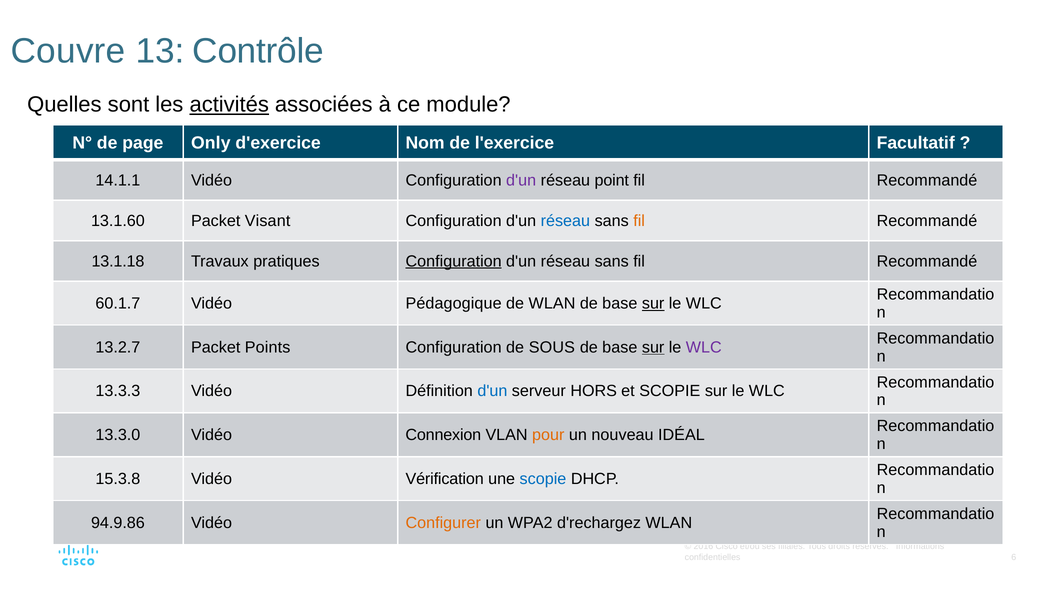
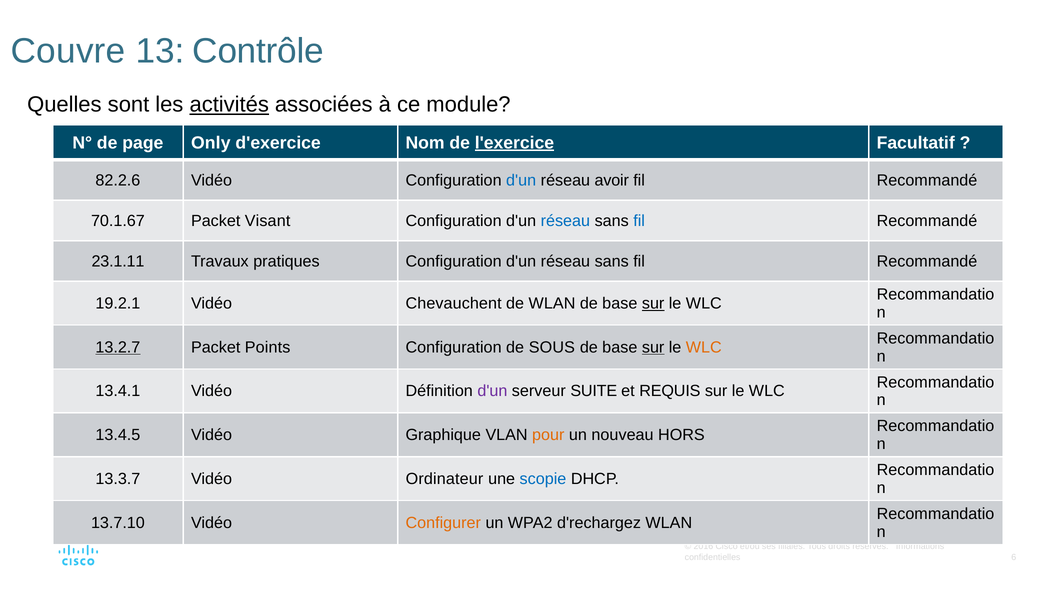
l'exercice underline: none -> present (514, 143)
14.1.1: 14.1.1 -> 82.2.6 (118, 180)
d'un colour: purple -> blue (521, 180)
point: point -> avoir (612, 180)
13.1.60: 13.1.60 -> 70.1.67 (118, 221)
fil colour: orange -> blue (639, 221)
13.1.18: 13.1.18 -> 23.1.11 (118, 261)
Configuration underline: present -> none (454, 261)
60.1.7: 60.1.7 -> 19.2.1 (118, 303)
Pédagogique: Pédagogique -> Chevauchent (454, 303)
13.2.7 underline: none -> present (118, 347)
WLC colour: purple -> orange (704, 347)
13.3.3: 13.3.3 -> 13.4.1 (118, 391)
d'un colour: blue -> purple (492, 391)
HORS: HORS -> SUITE (594, 391)
et SCOPIE: SCOPIE -> REQUIS (670, 391)
13.3.0: 13.3.0 -> 13.4.5 (118, 435)
Connexion: Connexion -> Graphique (443, 435)
IDÉAL: IDÉAL -> HORS (681, 435)
15.3.8: 15.3.8 -> 13.3.7 (118, 479)
Vérification: Vérification -> Ordinateur (444, 479)
94.9.86: 94.9.86 -> 13.7.10 (118, 523)
